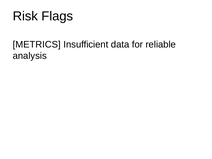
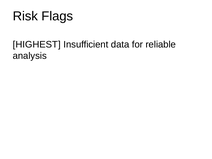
METRICS: METRICS -> HIGHEST (37, 44)
